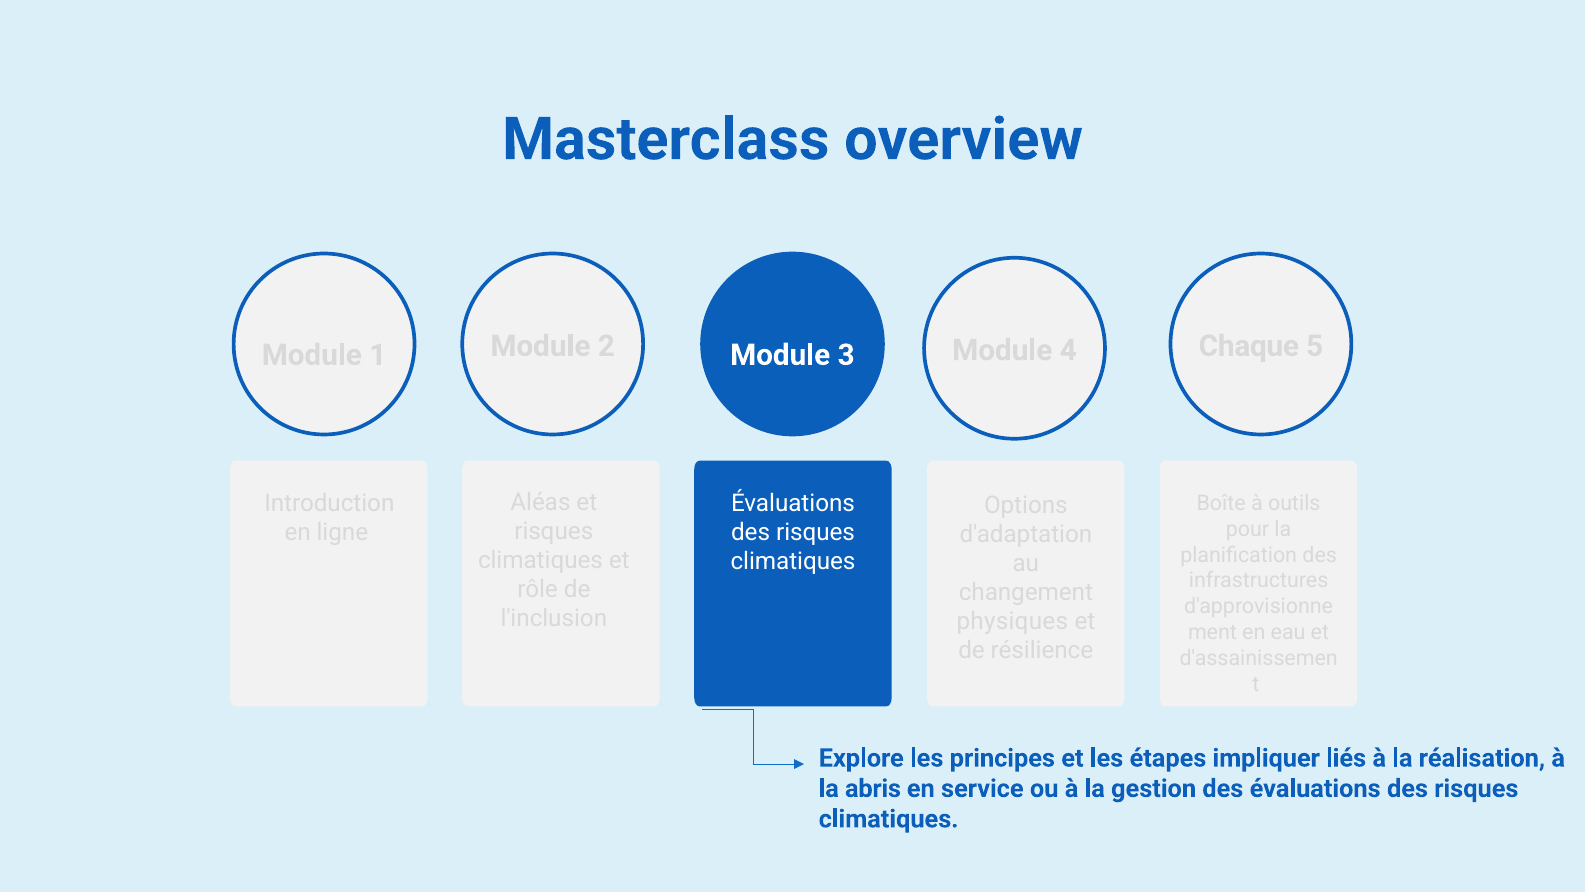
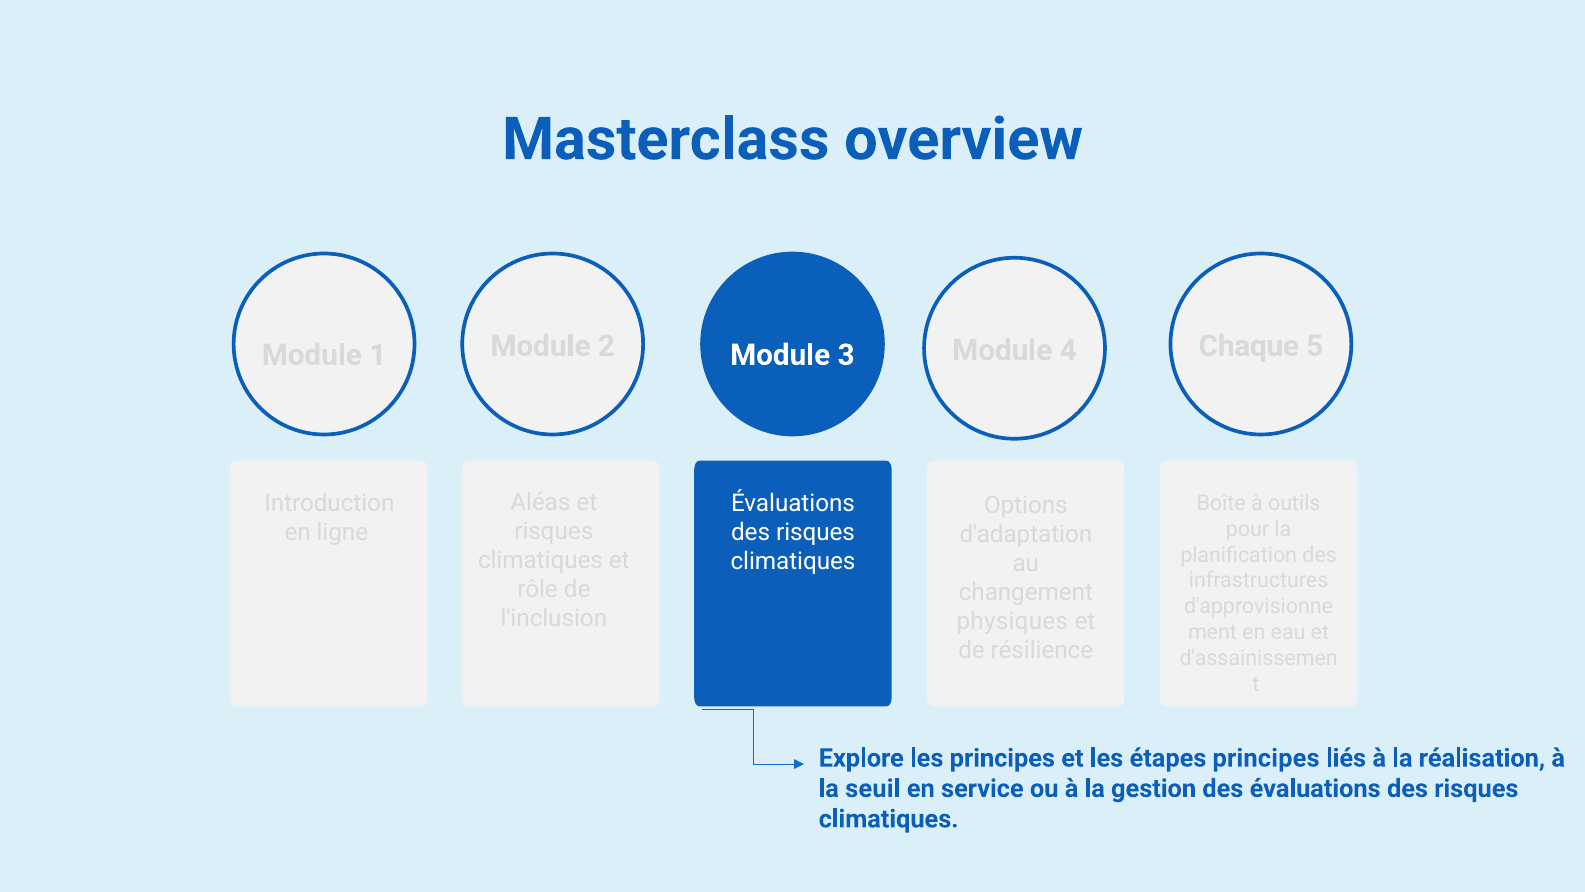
étapes impliquer: impliquer -> principes (1266, 758)
abris: abris -> seuil (873, 788)
